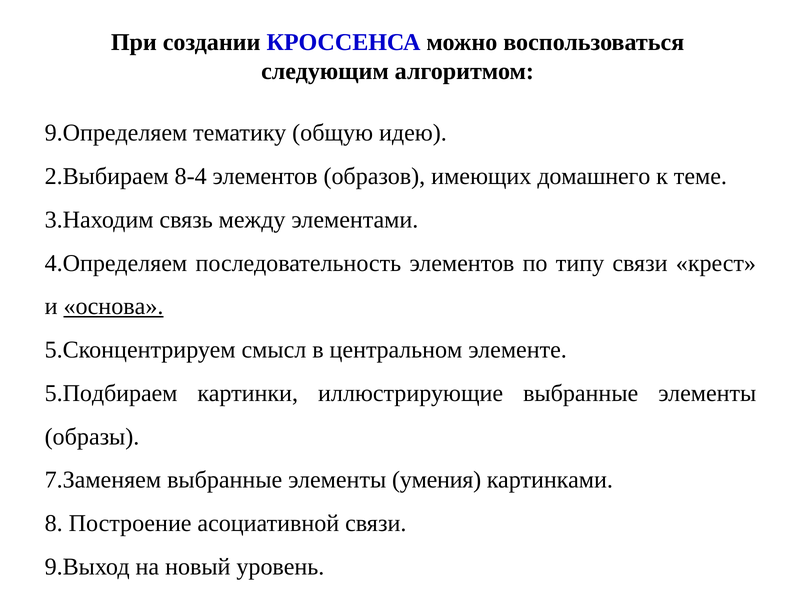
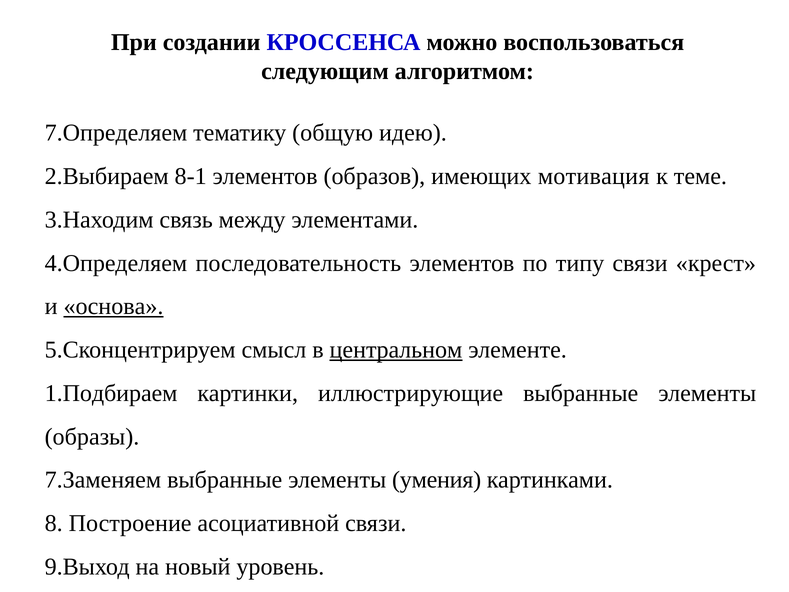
9.Определяем: 9.Определяем -> 7.Определяем (116, 133)
8-4: 8-4 -> 8-1 (191, 176)
домашнего: домашнего -> мотивация (594, 176)
центральном underline: none -> present (396, 350)
5.Подбираем: 5.Подбираем -> 1.Подбираем (111, 393)
